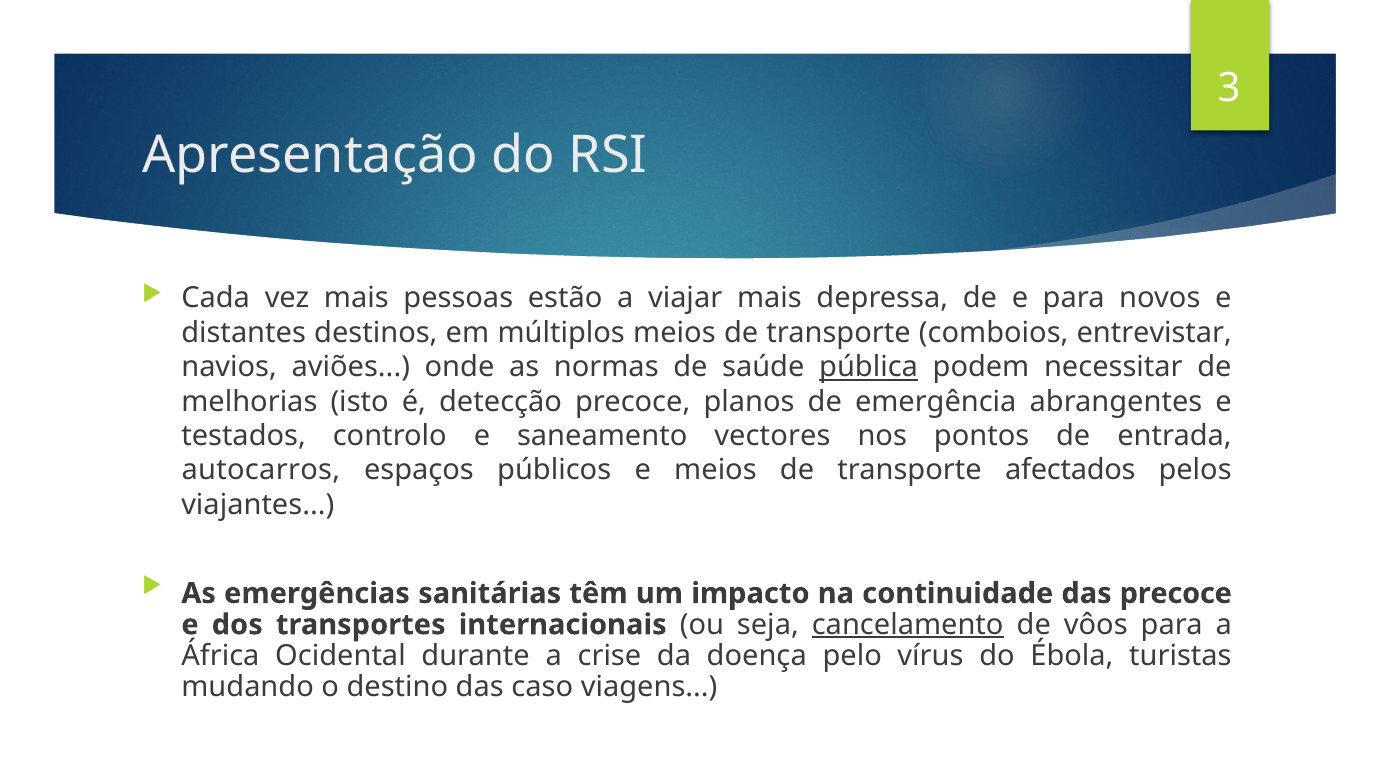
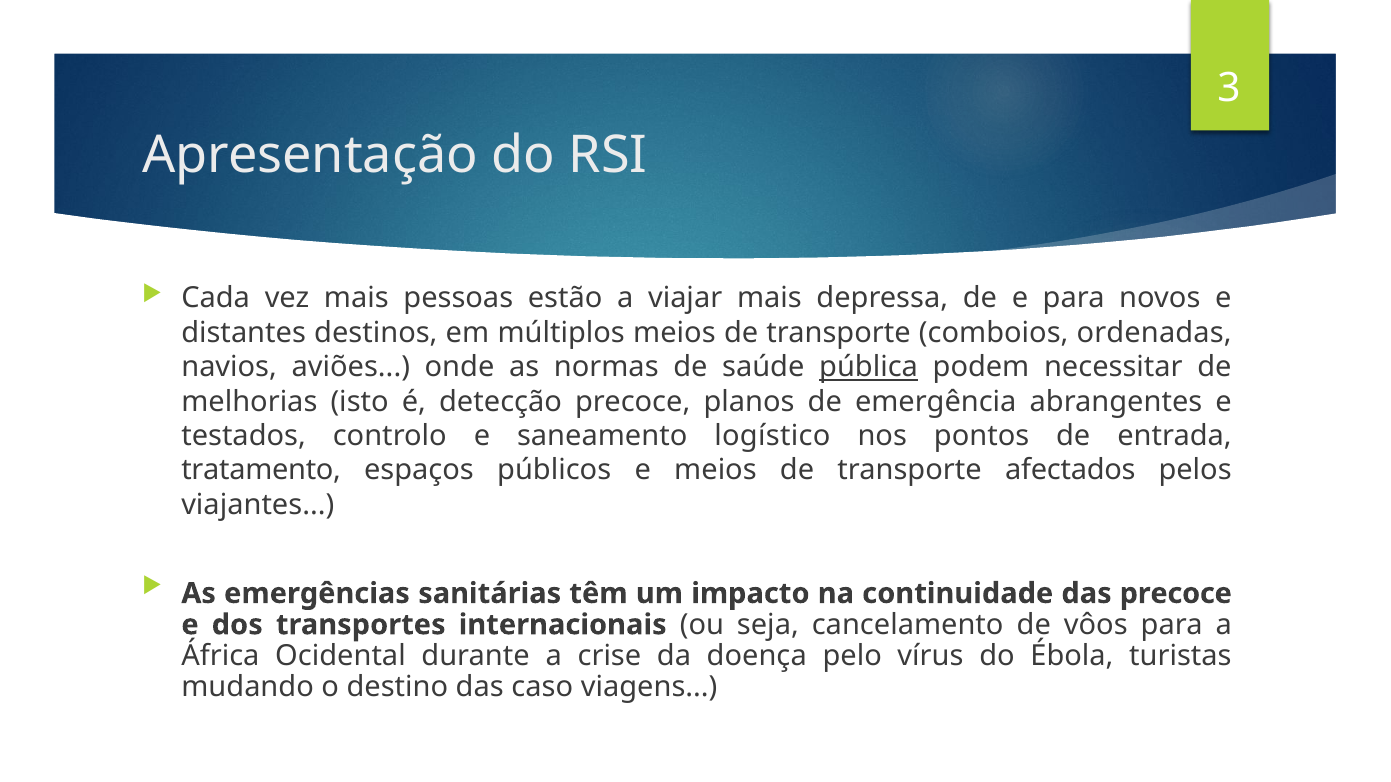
entrevistar: entrevistar -> ordenadas (1154, 333)
vectores: vectores -> logístico (772, 436)
autocarros: autocarros -> tratamento (261, 471)
cancelamento underline: present -> none (908, 625)
